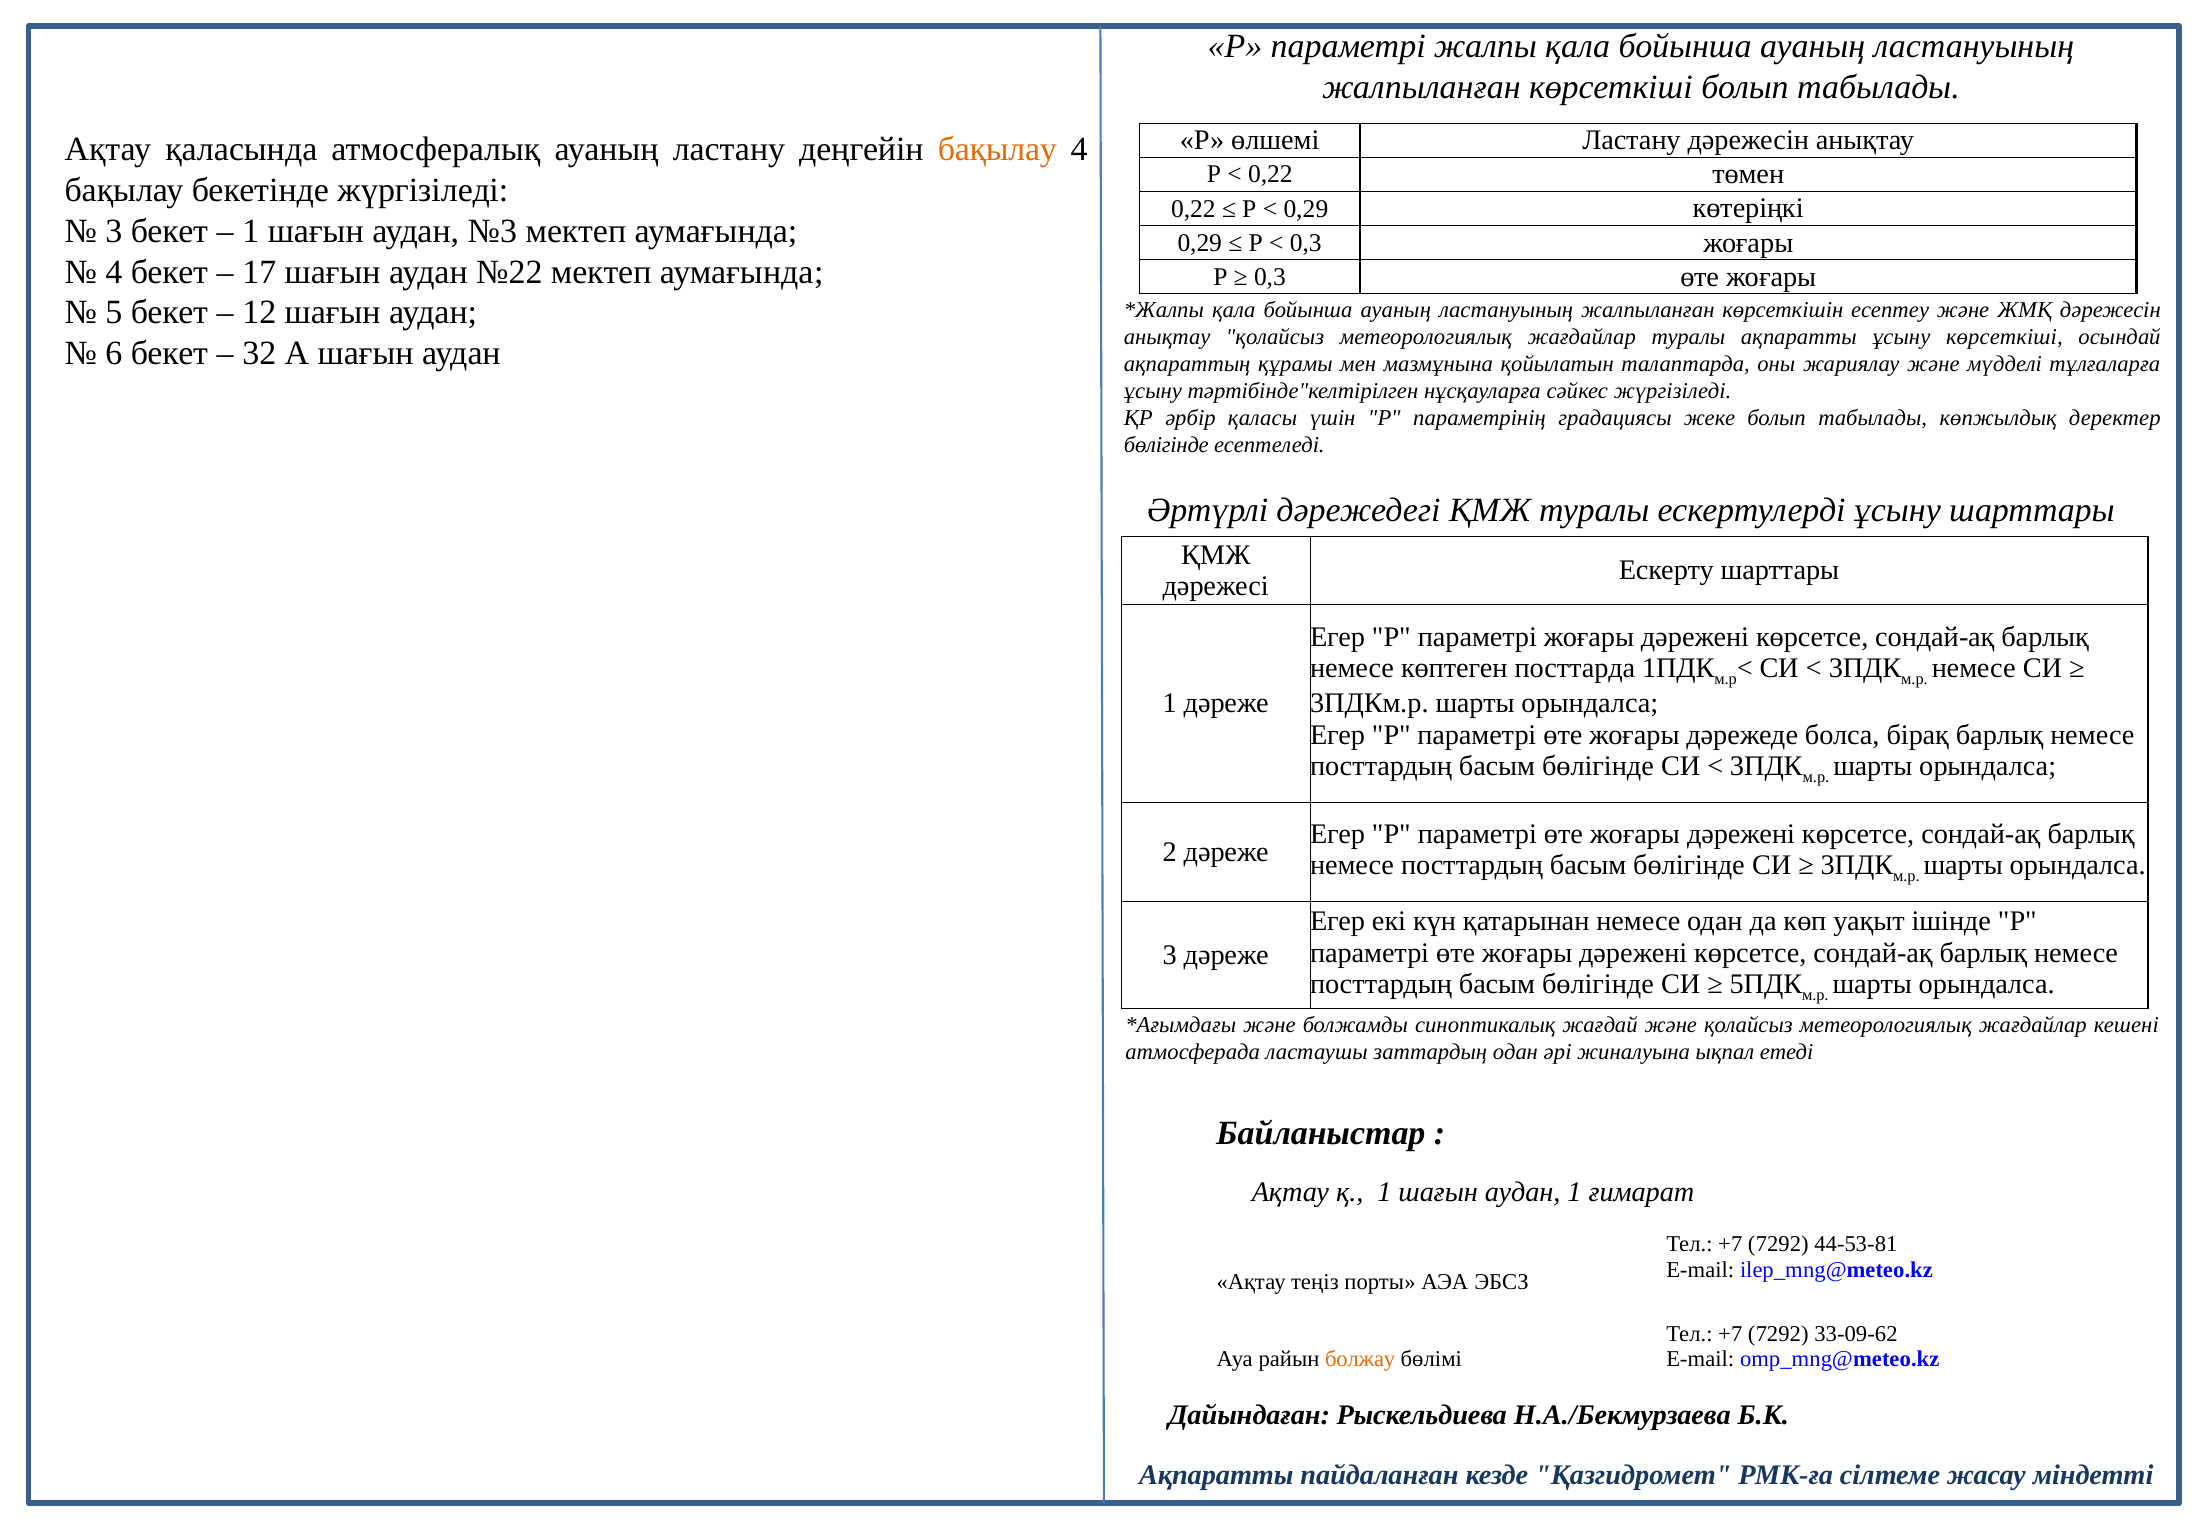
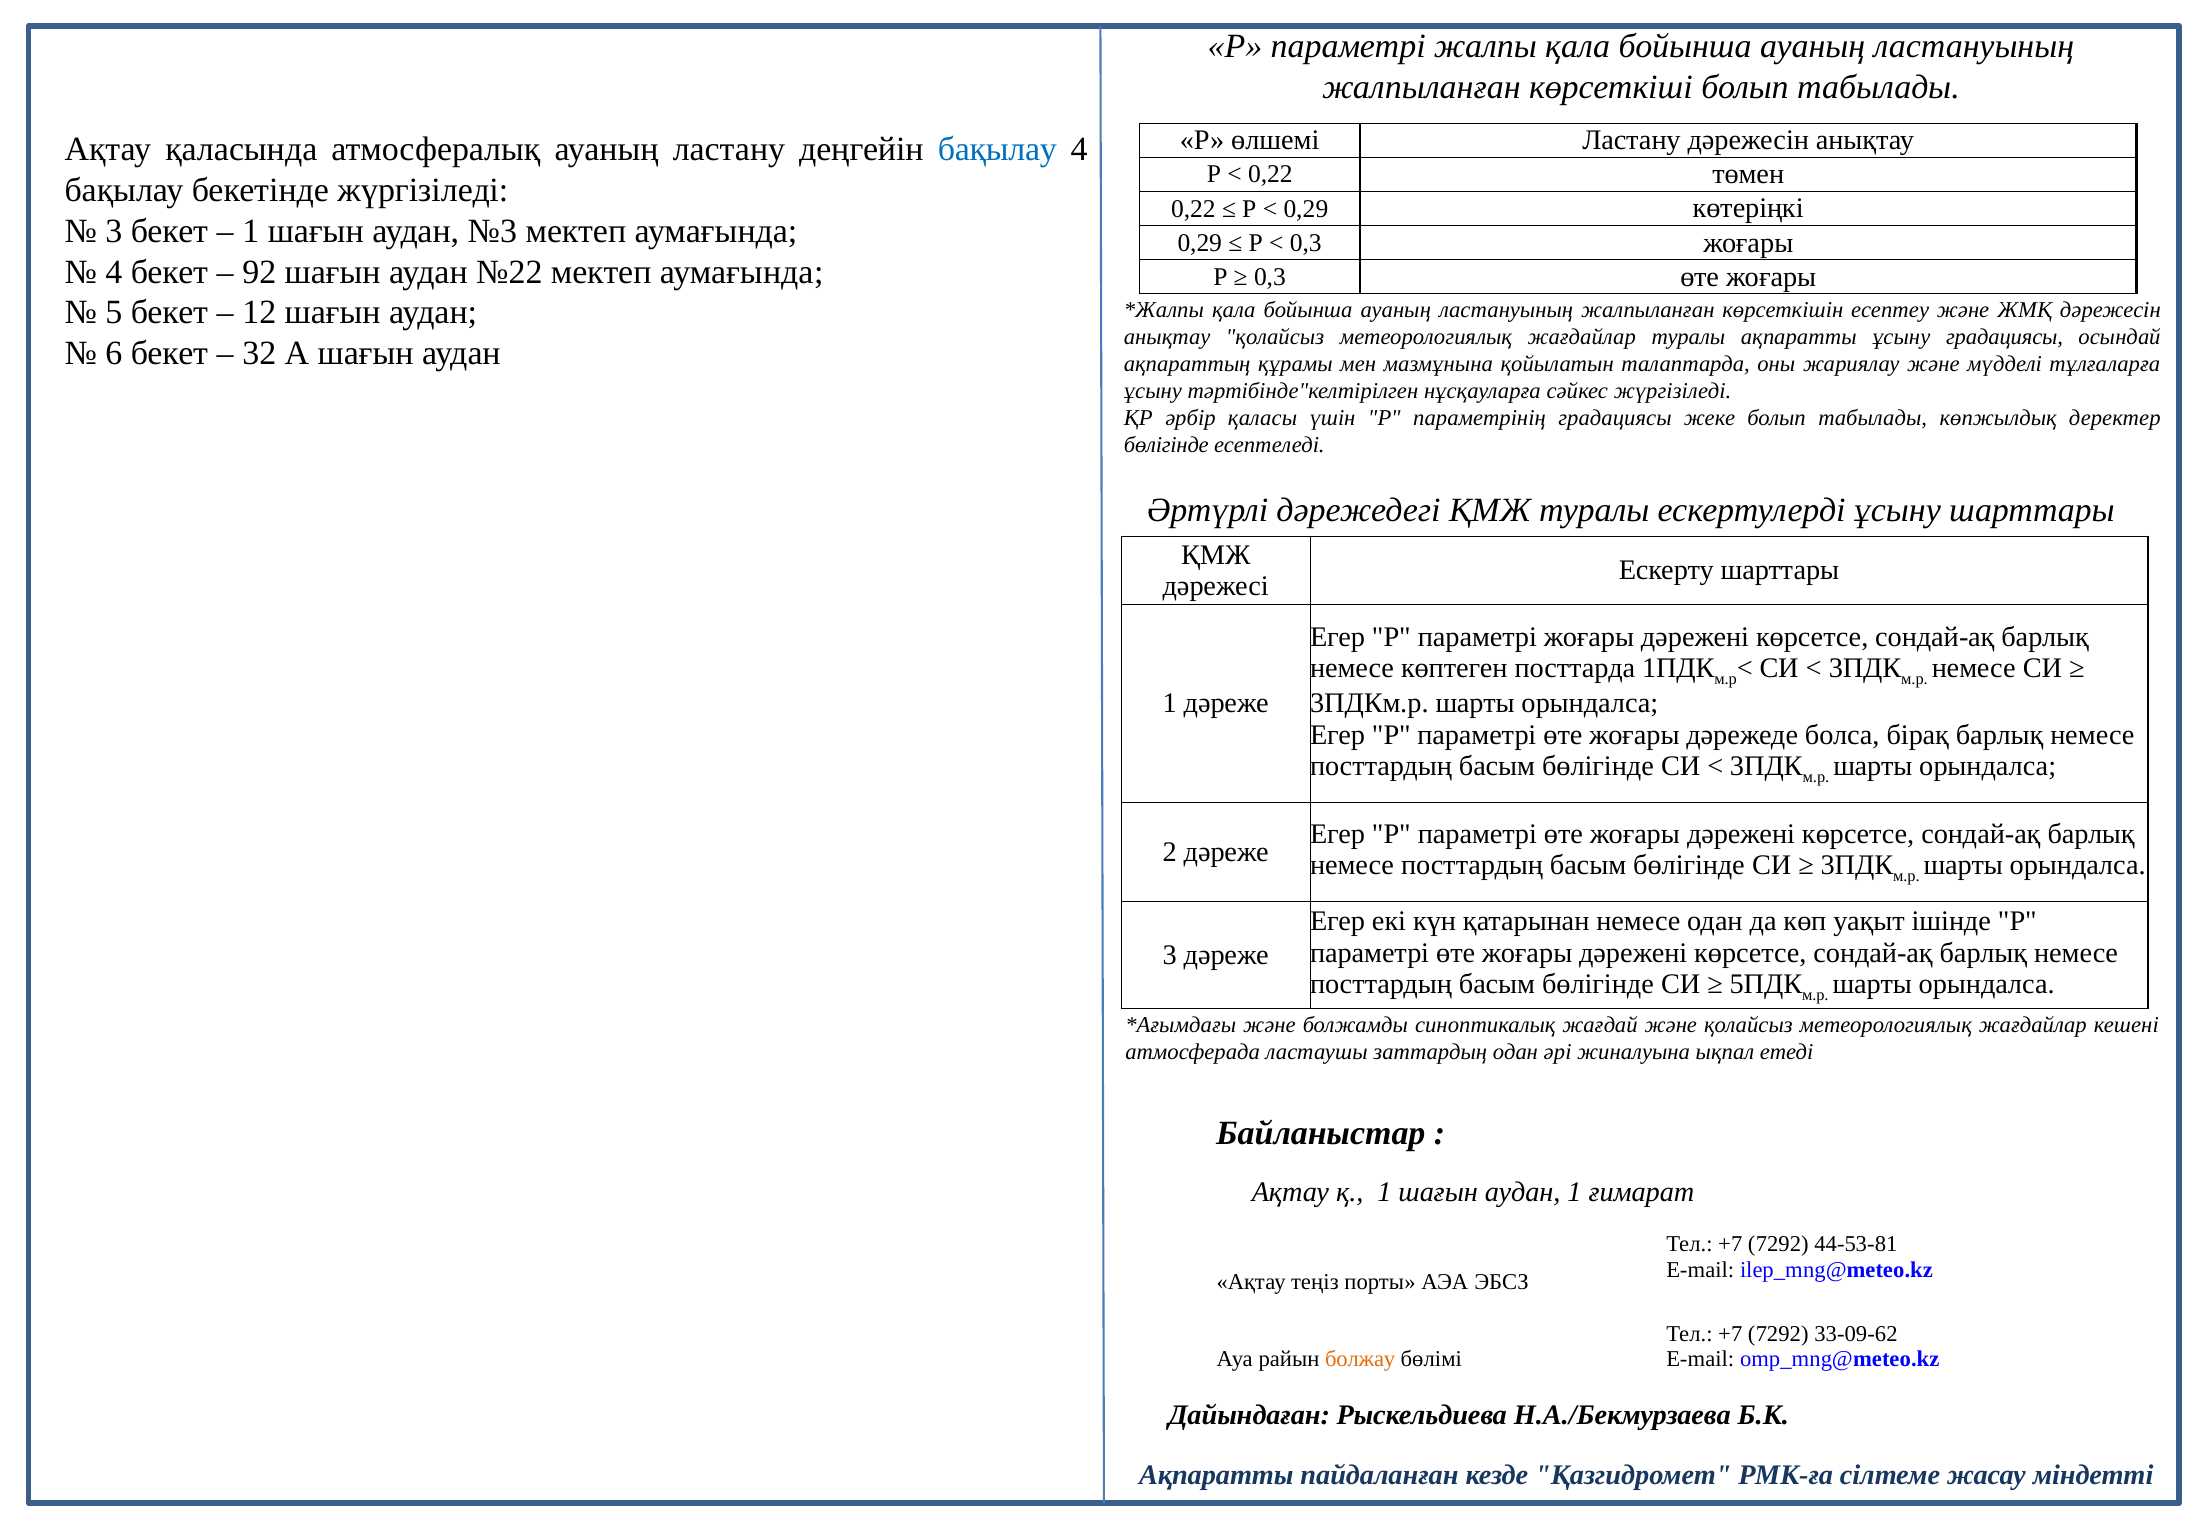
бақылау colour: orange -> blue (997, 149)
17: 17 -> 92 (259, 272)
ұсыну көрсеткіші: көрсеткіші -> градациясы (2005, 337)
